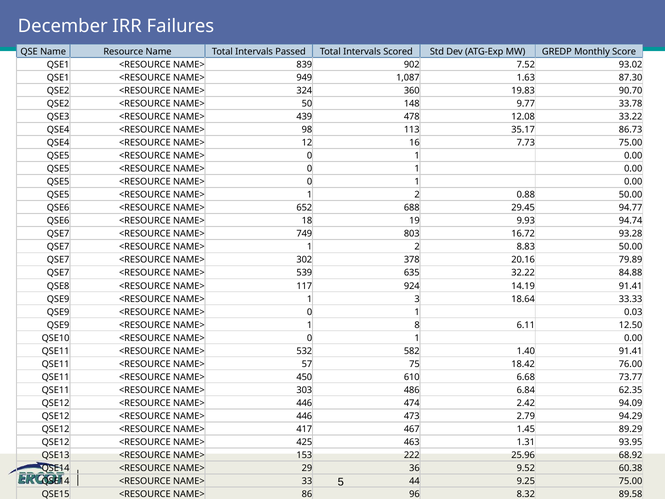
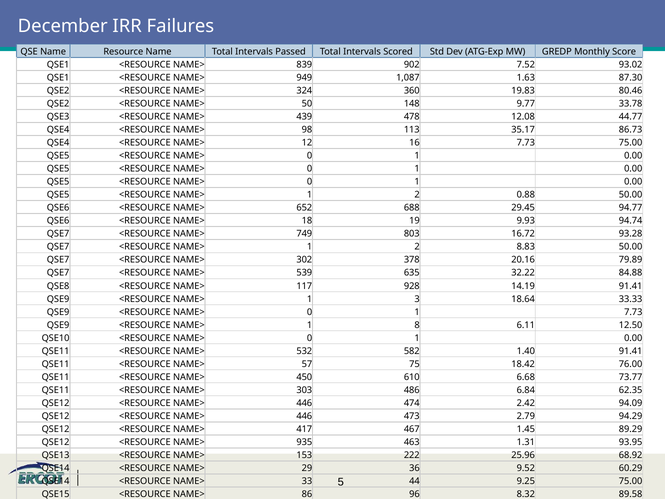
90.70: 90.70 -> 80.46 (631, 91)
33.22: 33.22 -> 44.77 (631, 117)
924: 924 -> 928 (412, 286)
1 0.03: 0.03 -> 7.73 (633, 312)
425: 425 -> 935 (304, 442)
60.38: 60.38 -> 60.29 (631, 468)
